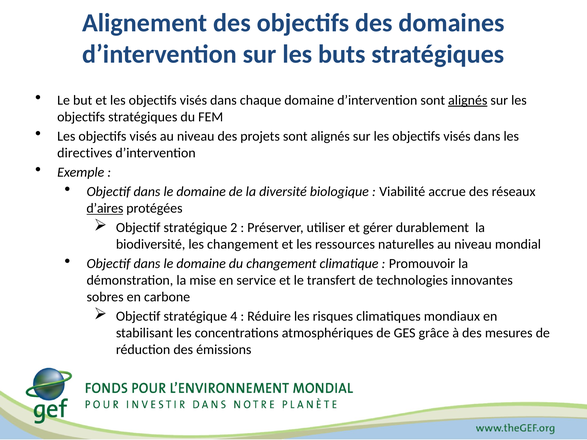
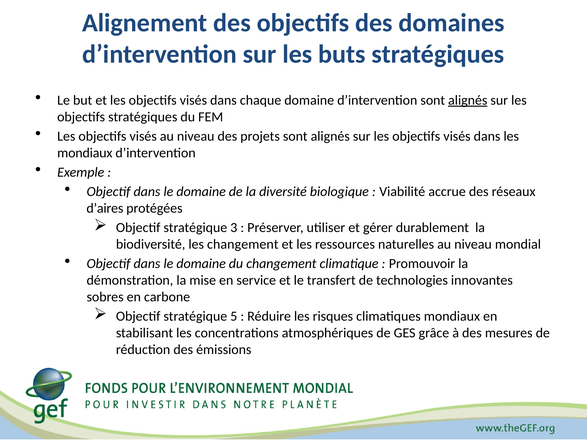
directives: directives -> mondiaux (85, 153)
d’aires underline: present -> none (105, 208)
2: 2 -> 3 (234, 228)
4: 4 -> 5 (234, 317)
